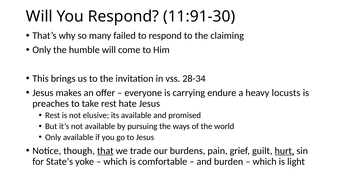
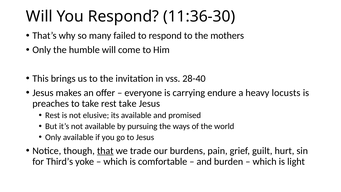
11:91-30: 11:91-30 -> 11:36-30 (199, 16)
claiming: claiming -> mothers (227, 36)
28-34: 28-34 -> 28-40 (194, 78)
rest hate: hate -> take (128, 103)
hurt underline: present -> none (284, 151)
State’s: State’s -> Third’s (60, 161)
